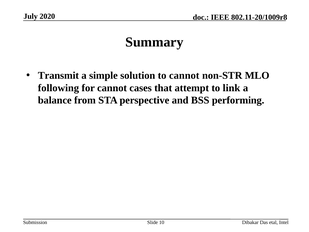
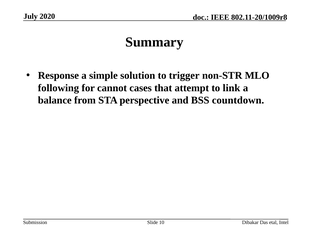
Transmit: Transmit -> Response (58, 75)
to cannot: cannot -> trigger (184, 75)
performing: performing -> countdown (238, 100)
